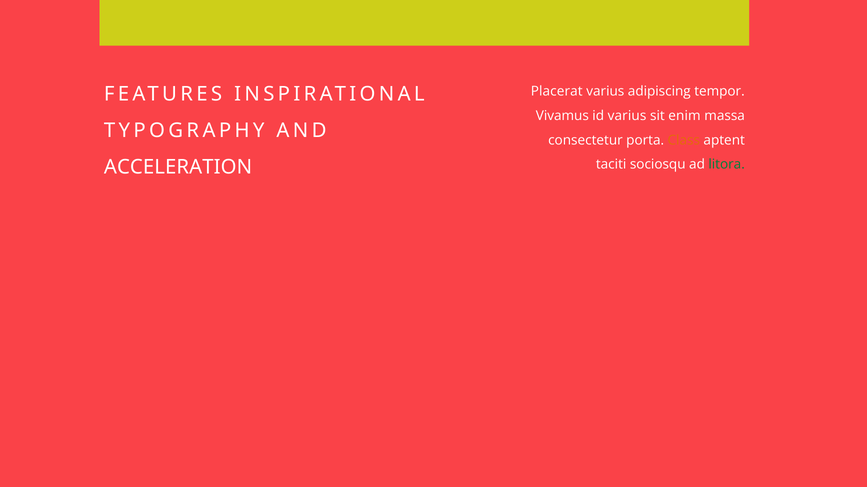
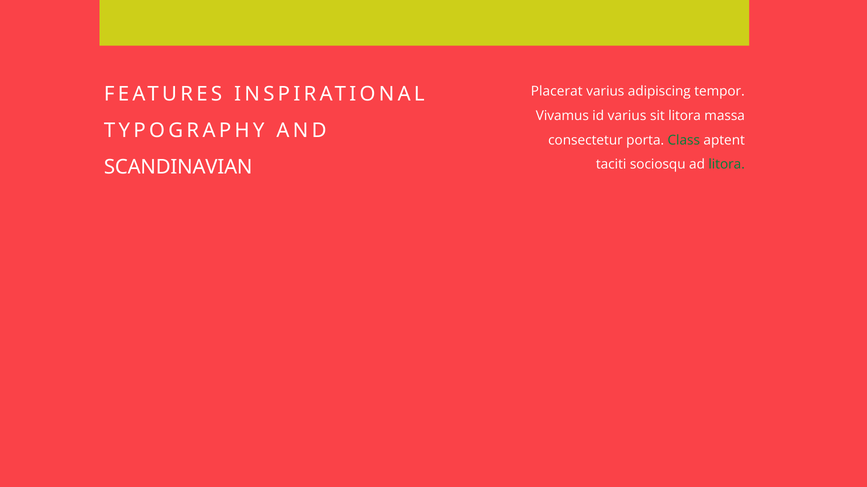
sit enim: enim -> litora (685, 116)
Class colour: orange -> green (684, 140)
ACCELERATION: ACCELERATION -> SCANDINAVIAN (178, 167)
